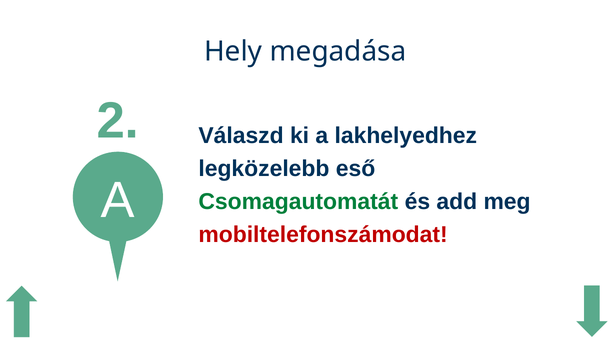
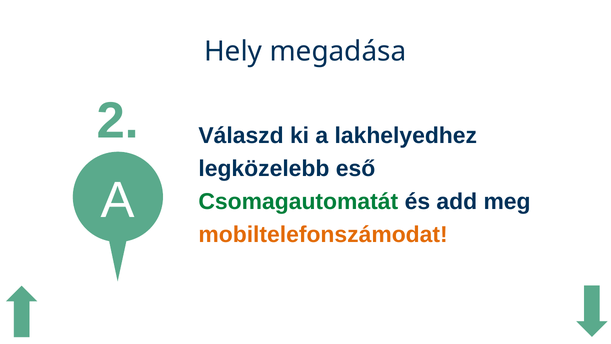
mobiltelefonszámodat colour: red -> orange (323, 235)
